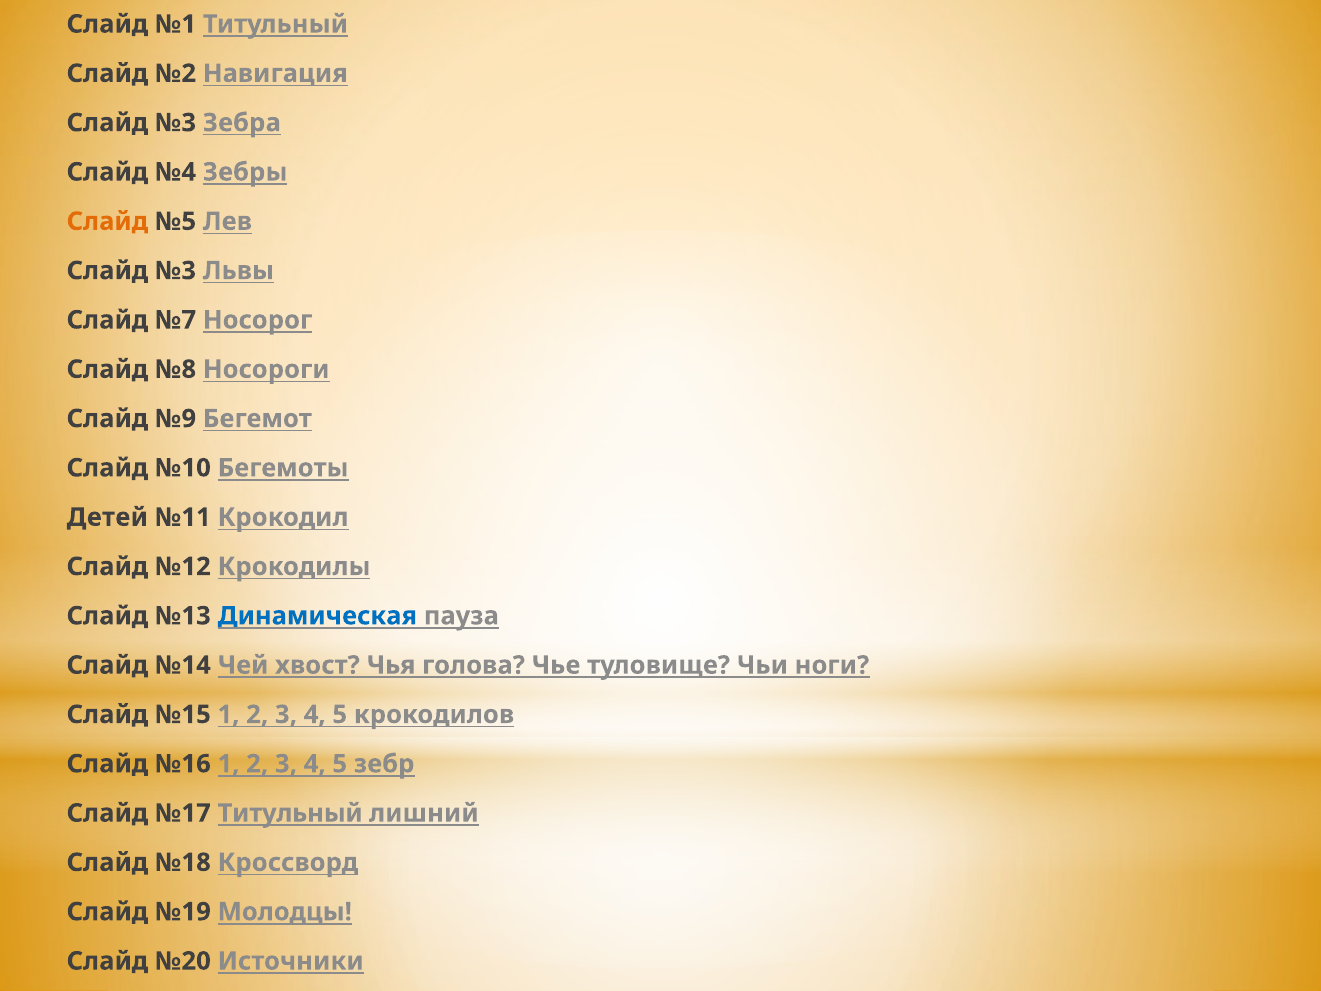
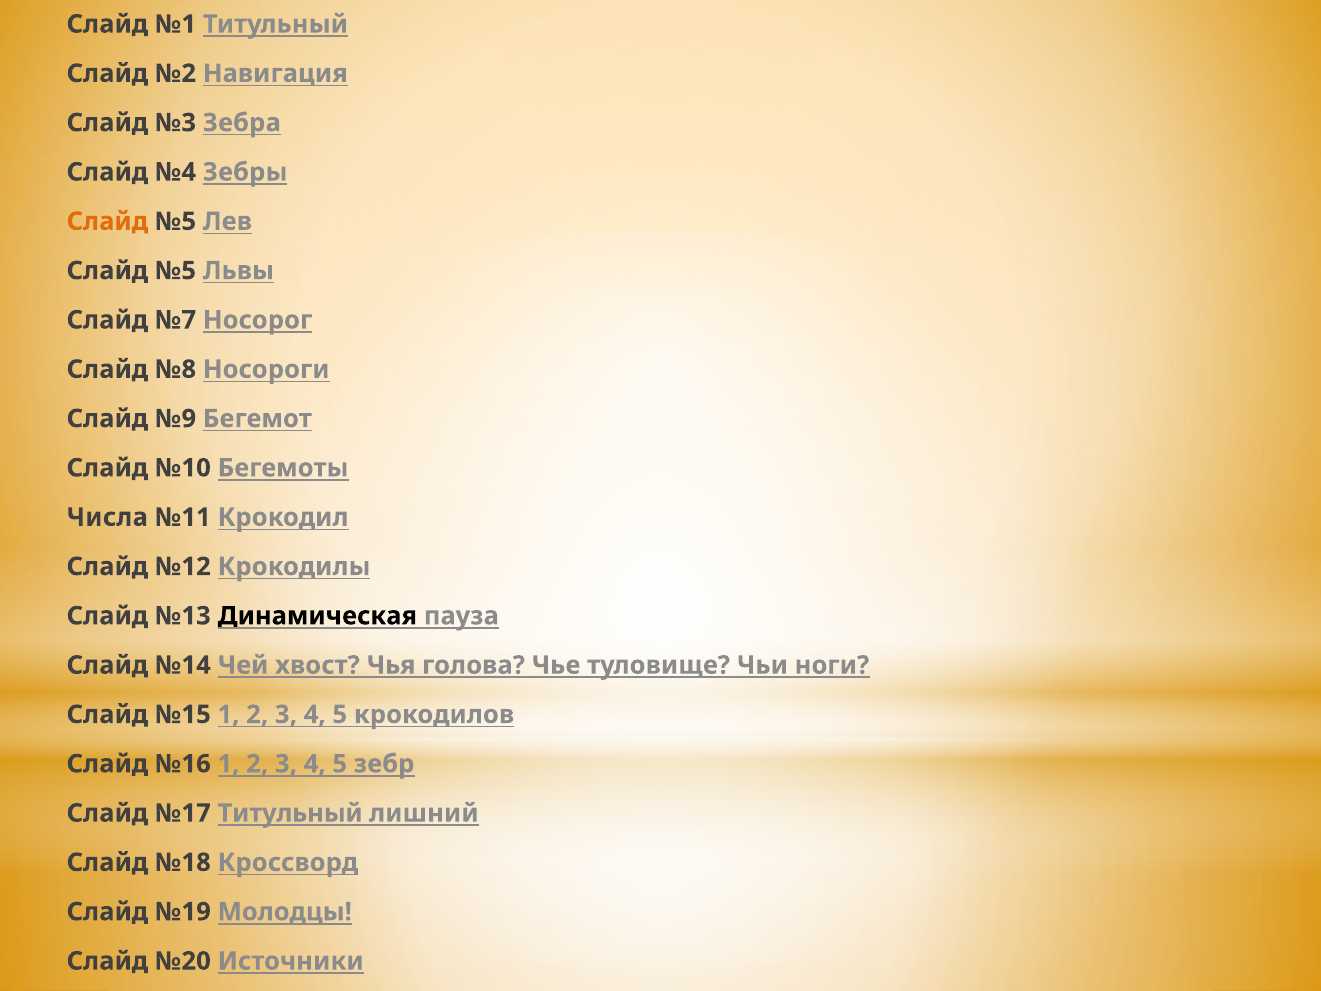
№3: №3 -> №5 (175, 271)
Детей: Детей -> Числа (107, 517)
Динамическая colour: blue -> black (317, 616)
